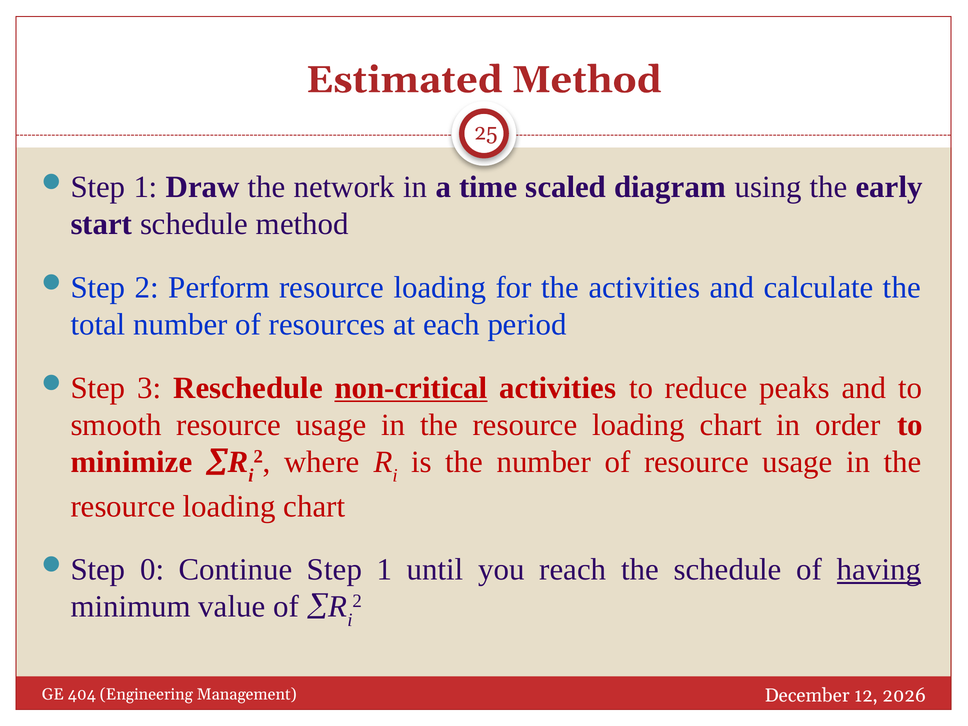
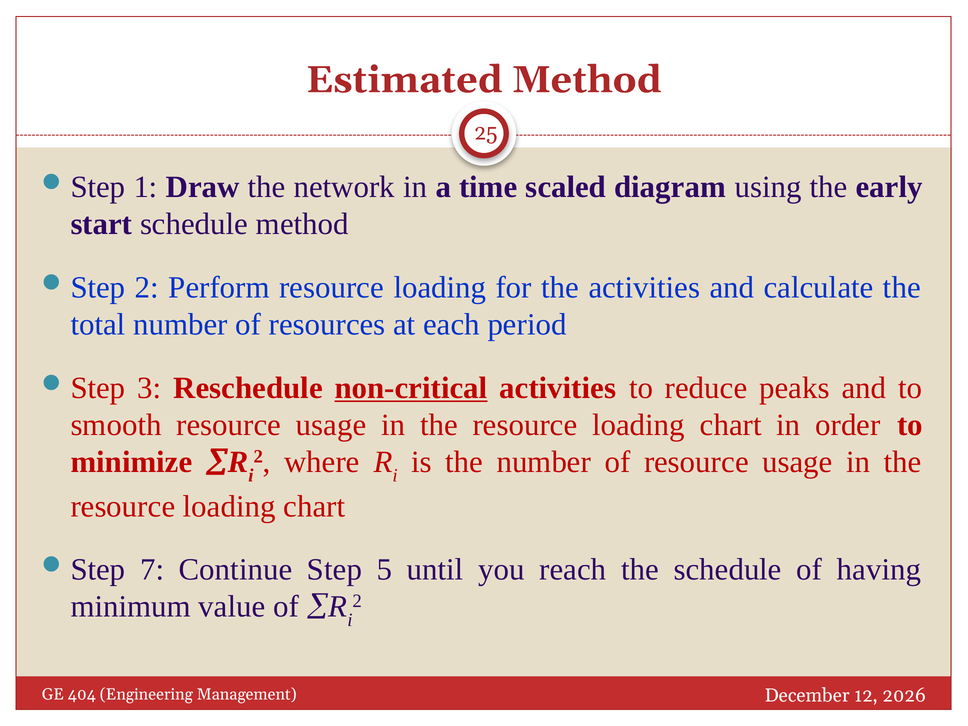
0: 0 -> 7 (152, 570)
Step 1: 1 -> 5 (384, 570)
having underline: present -> none (879, 570)
